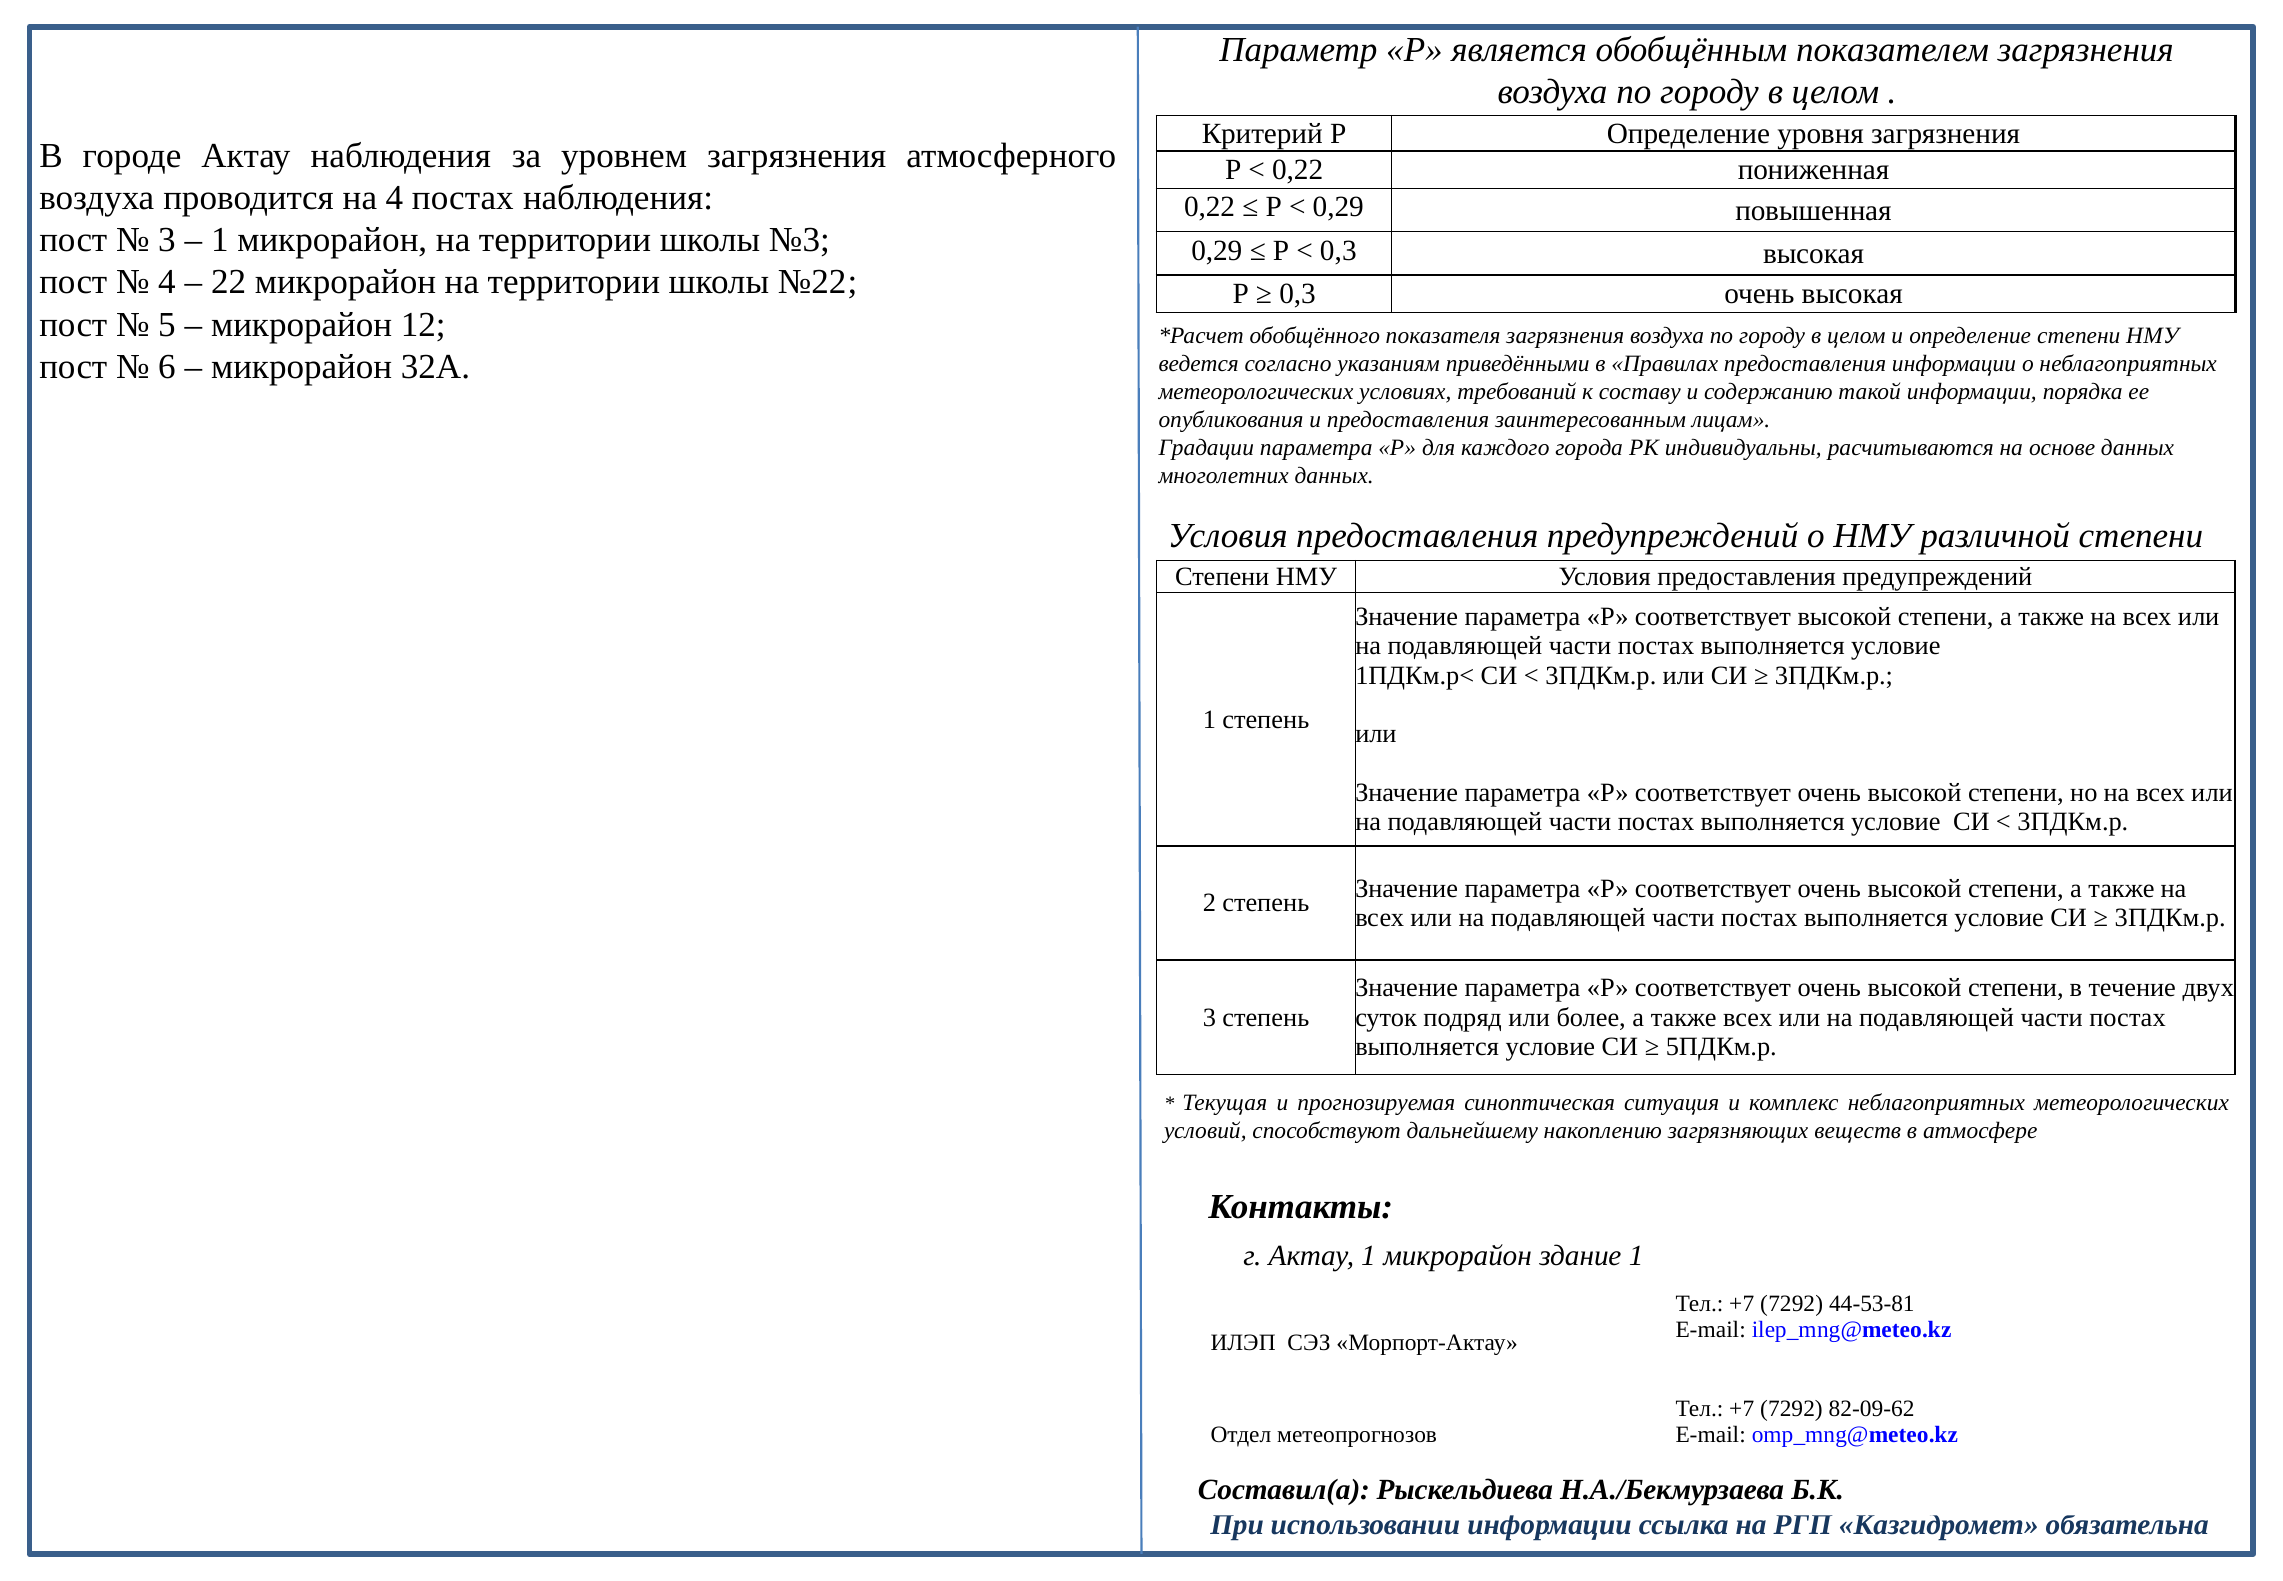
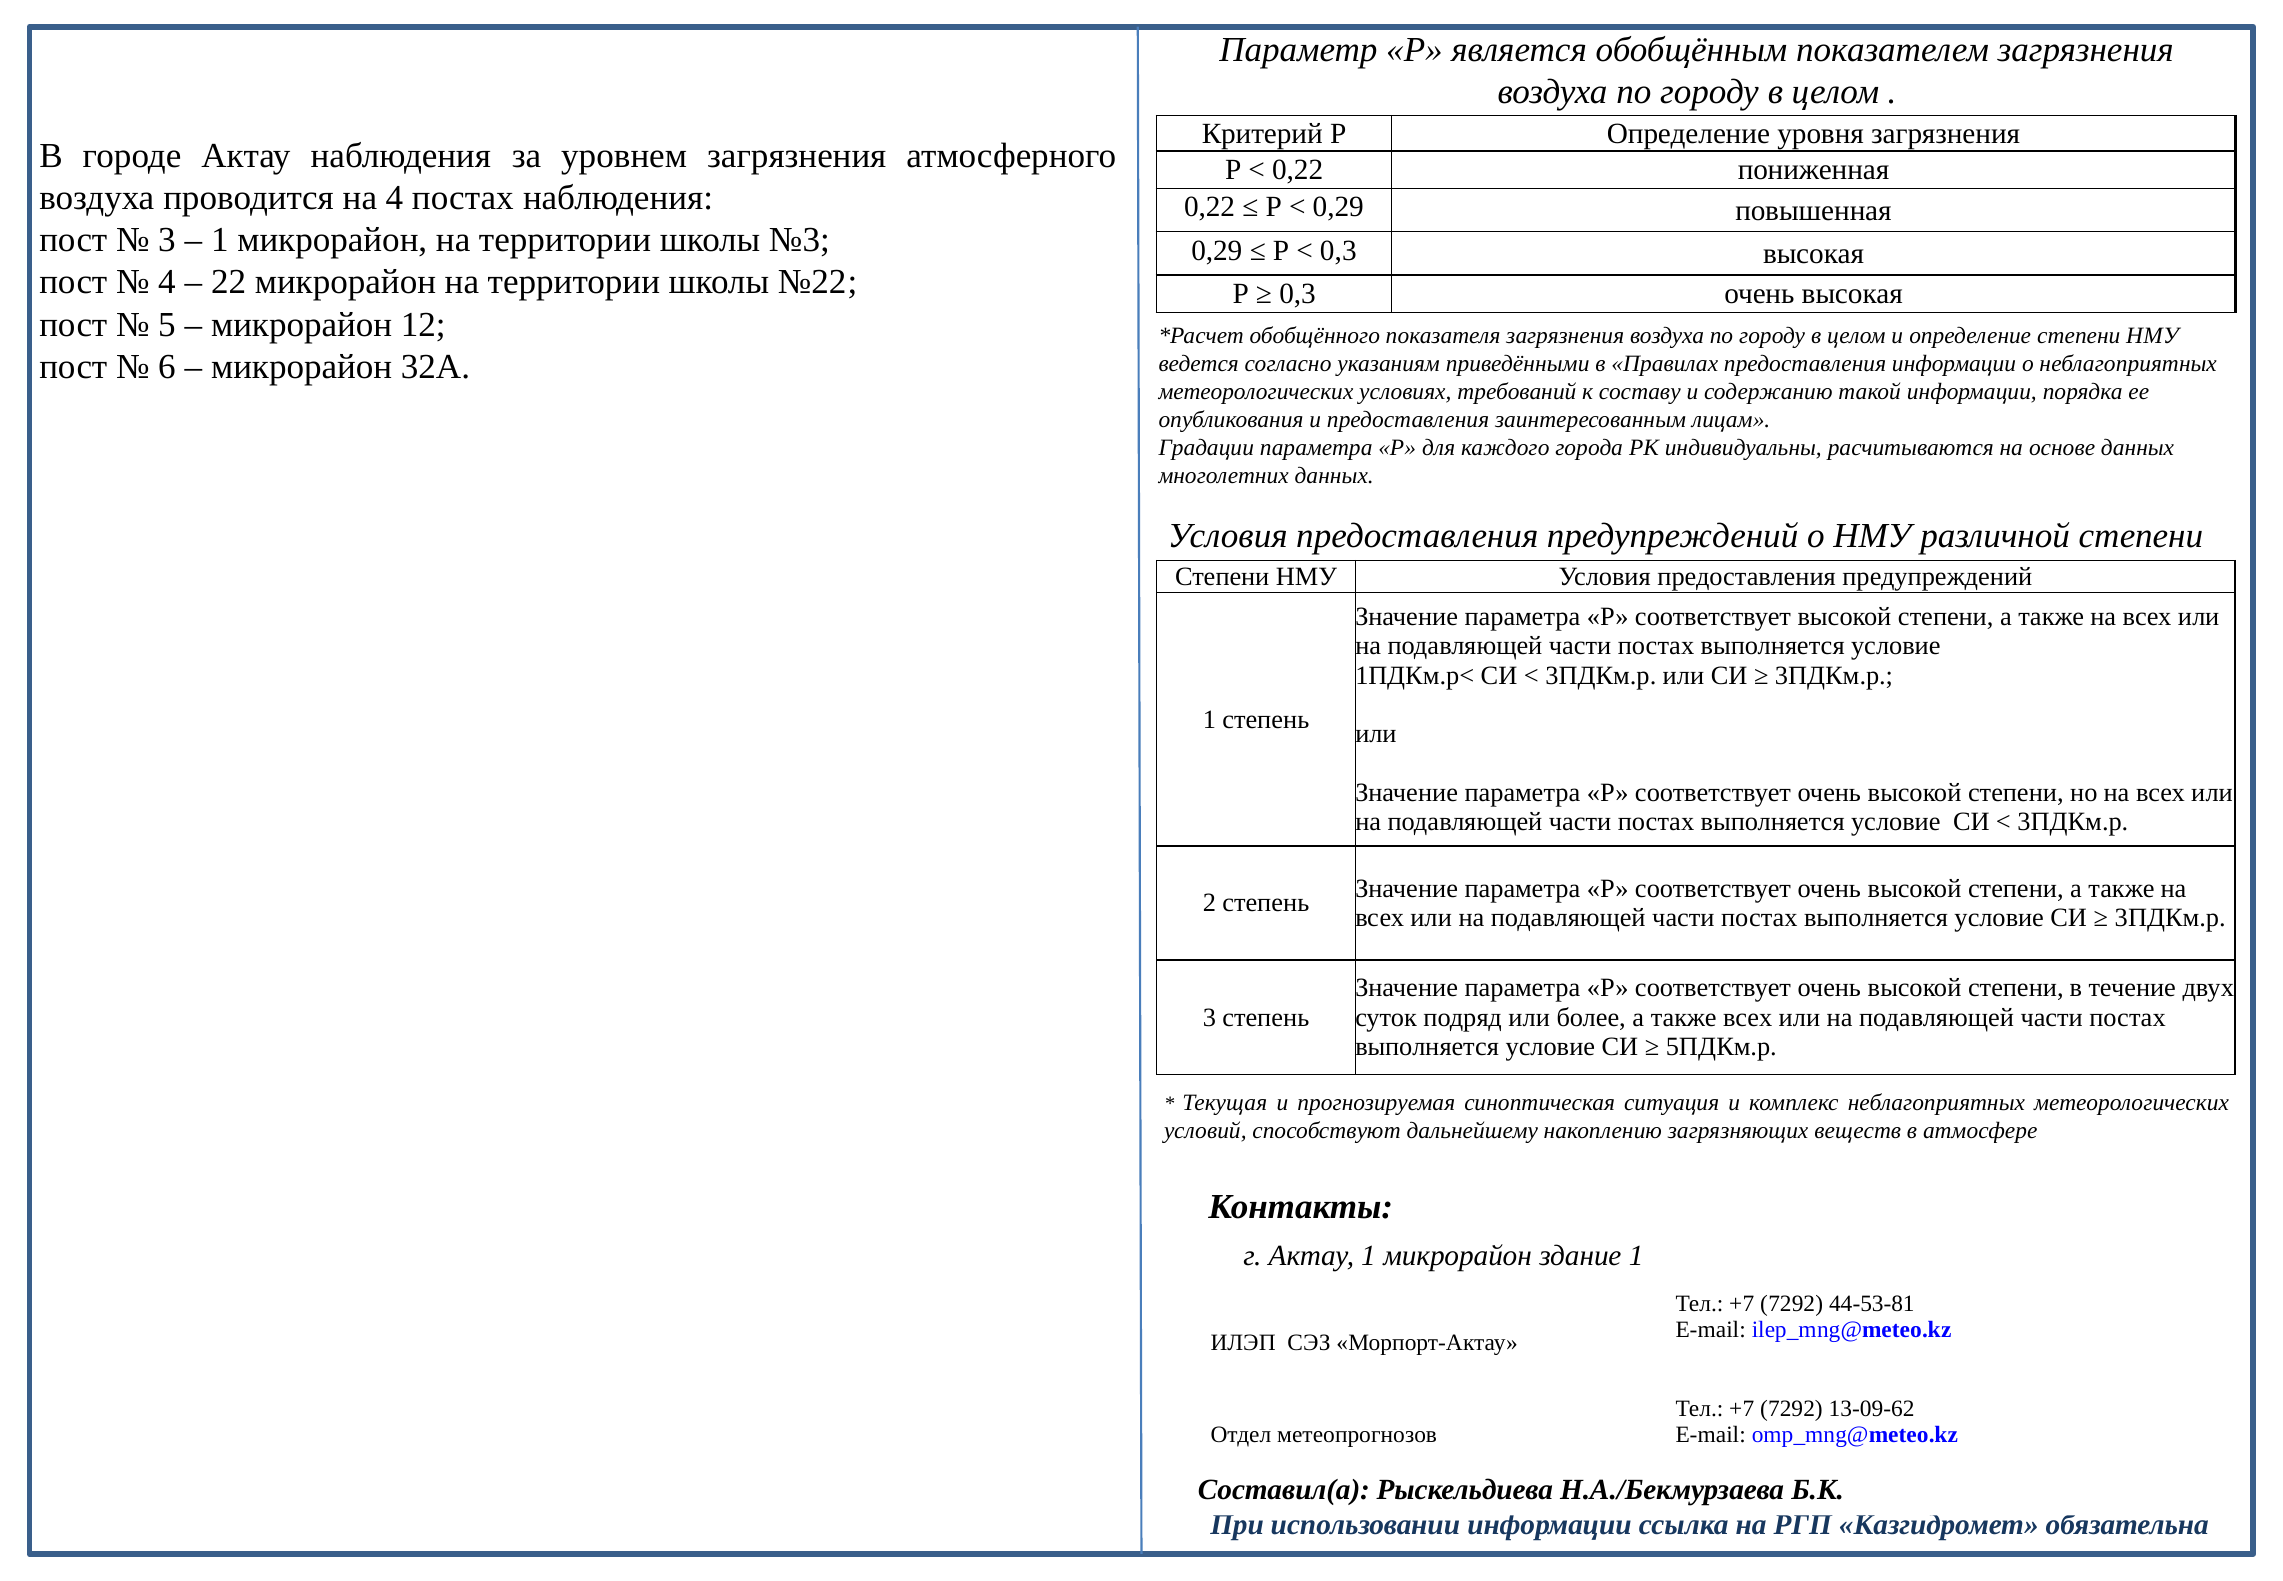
82-09-62: 82-09-62 -> 13-09-62 (1872, 1409)
